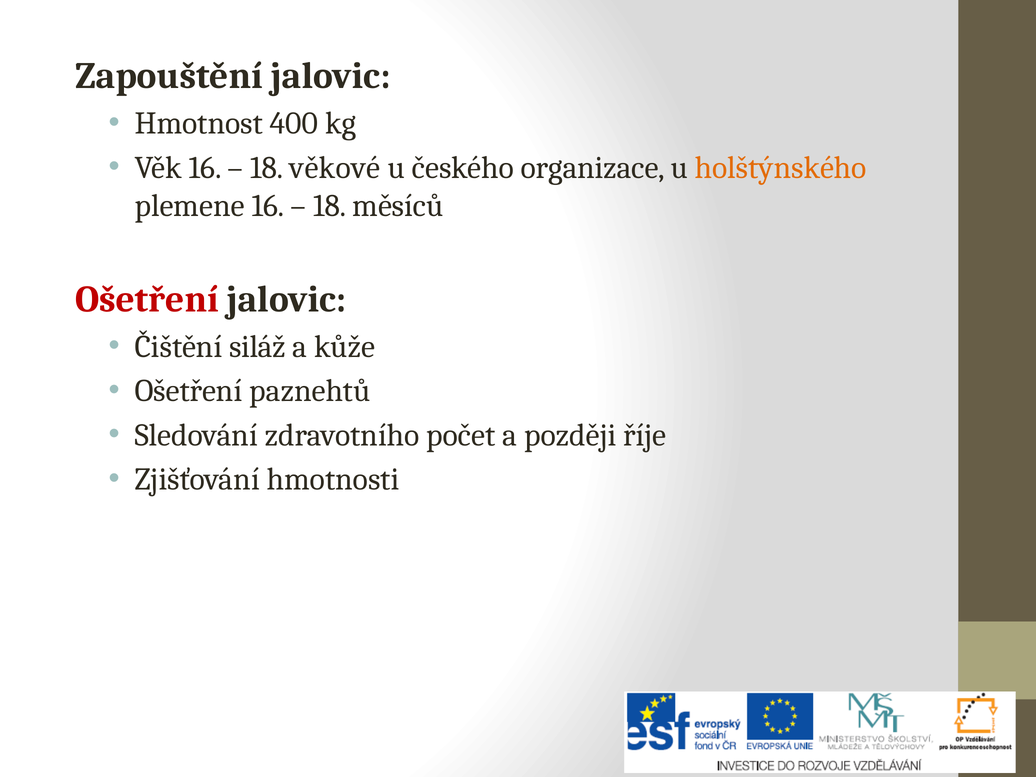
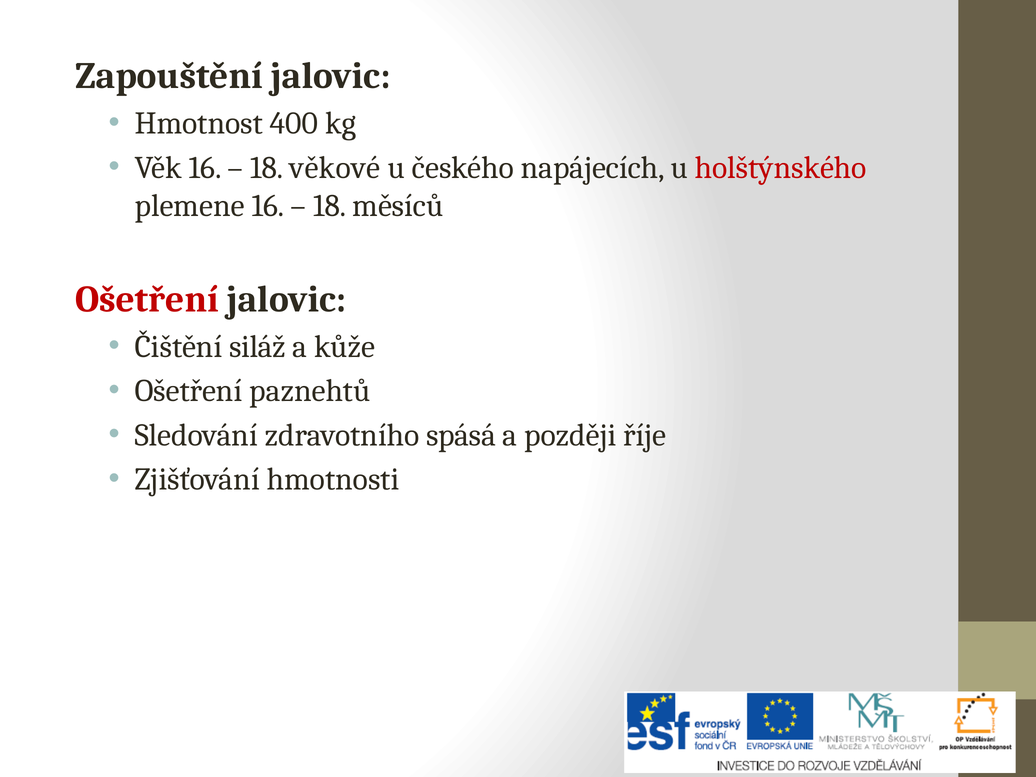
organizace: organizace -> napájecích (593, 168)
holštýnského colour: orange -> red (781, 168)
počet: počet -> spásá (461, 435)
